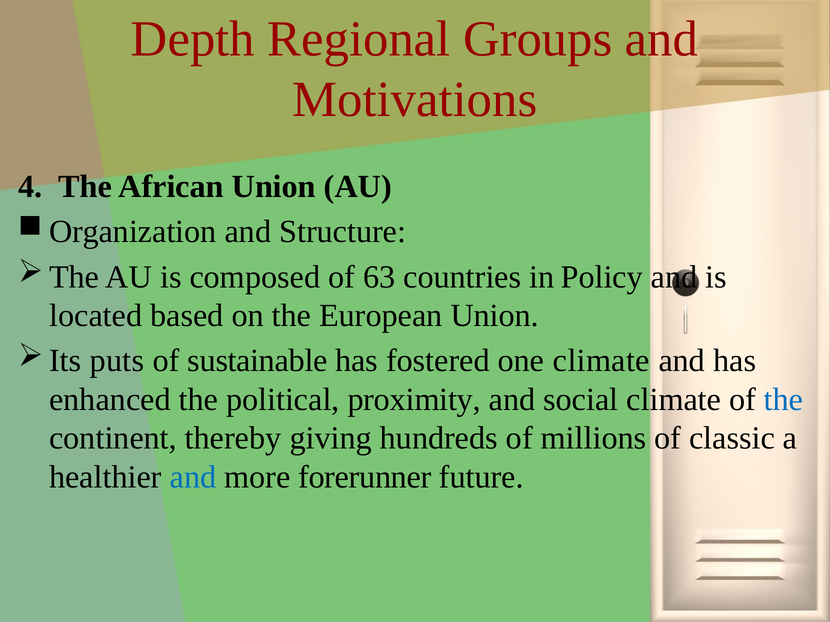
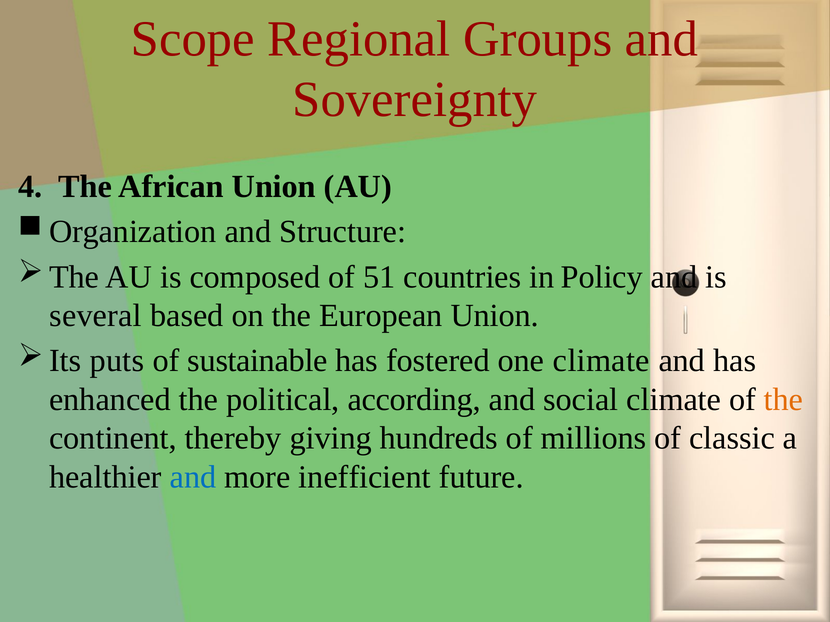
Depth: Depth -> Scope (193, 39)
Motivations: Motivations -> Sovereignty (415, 100)
63: 63 -> 51 (379, 277)
located: located -> several (96, 316)
proximity: proximity -> according (414, 400)
the colour: blue -> orange (784, 400)
forerunner: forerunner -> inefficient (365, 477)
